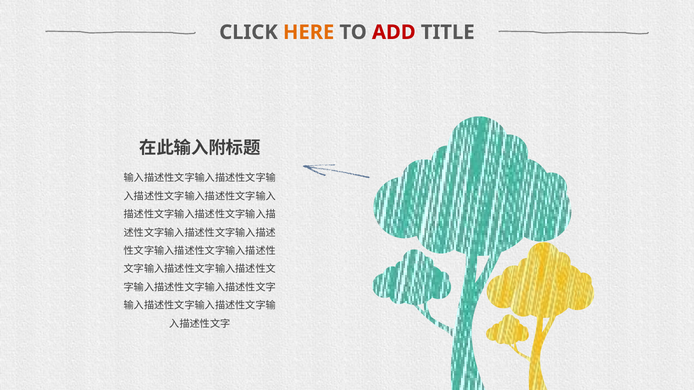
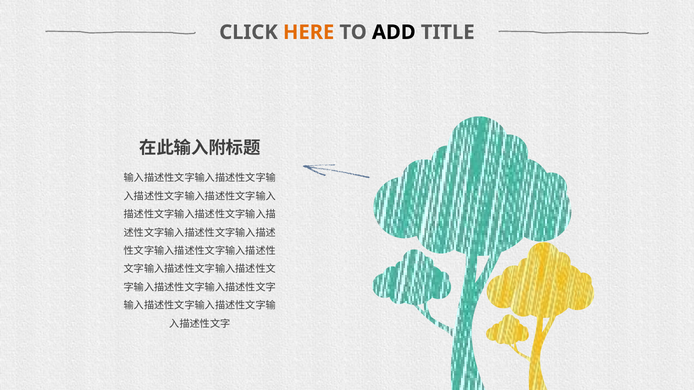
ADD colour: red -> black (394, 32)
